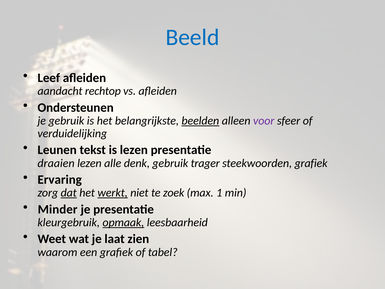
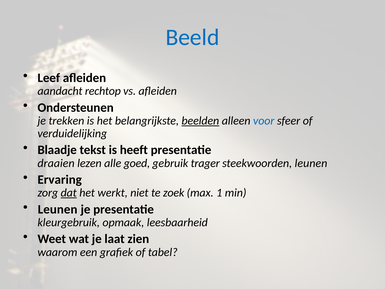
je gebruik: gebruik -> trekken (66, 121)
voor colour: purple -> blue (264, 121)
Leunen: Leunen -> Blaadje (57, 150)
is lezen: lezen -> heeft (134, 150)
denk: denk -> goed (137, 163)
steekwoorden grafiek: grafiek -> leunen (311, 163)
werkt underline: present -> none (113, 193)
Minder: Minder -> Leunen (58, 209)
opmaak underline: present -> none (123, 222)
